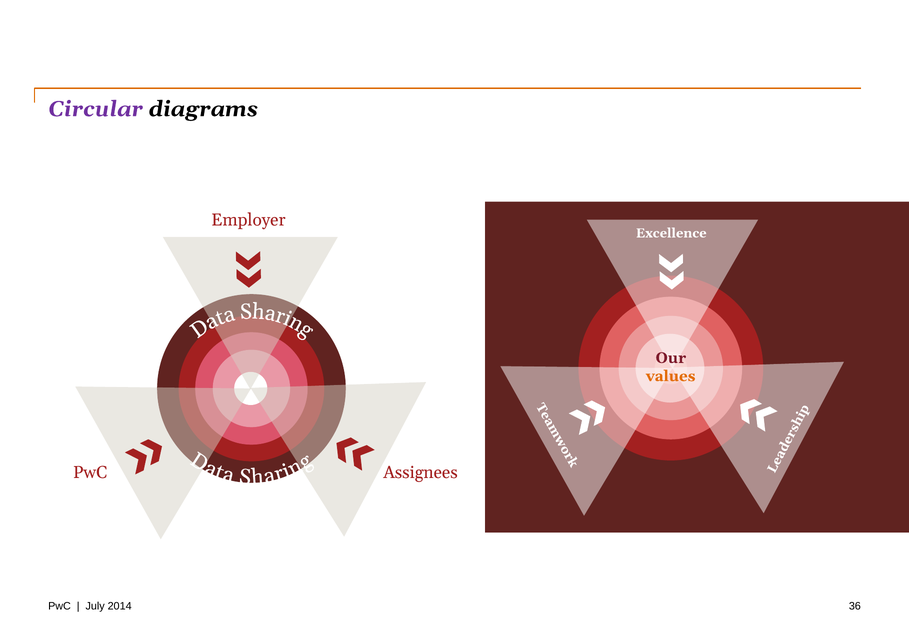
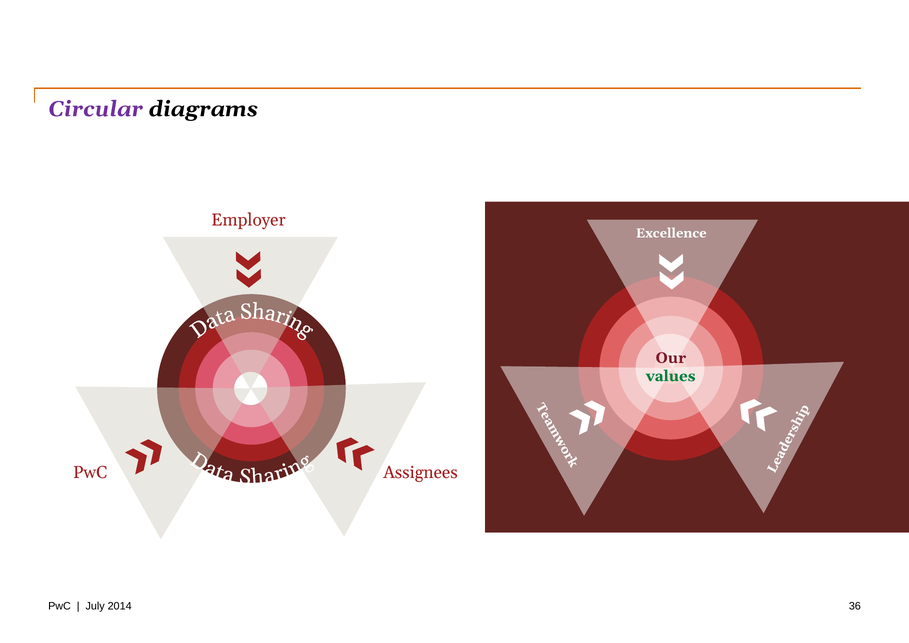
values colour: orange -> green (671, 376)
